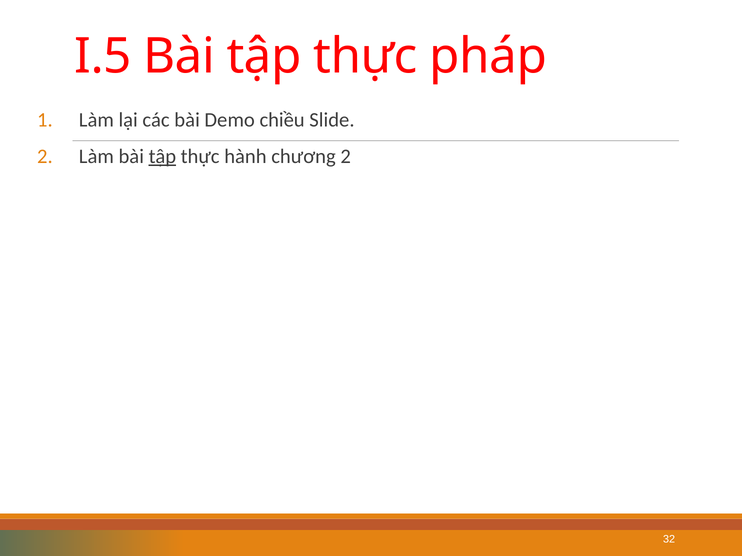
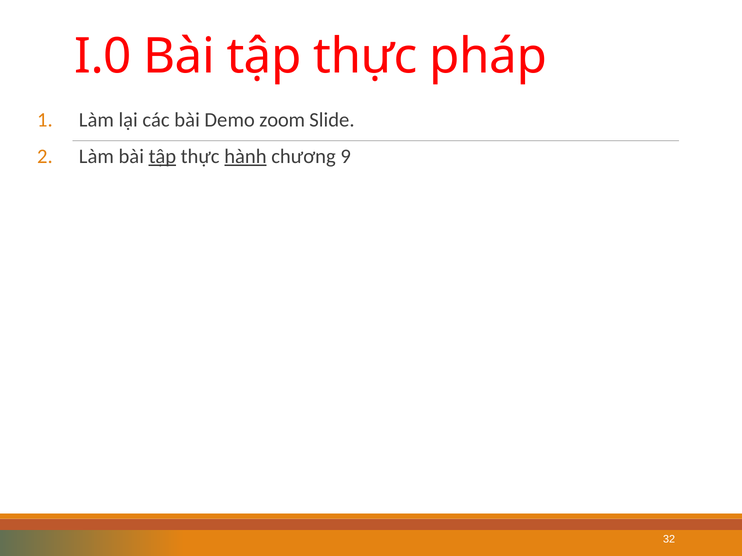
I.5: I.5 -> I.0 (103, 56)
chiều: chiều -> zoom (282, 120)
hành underline: none -> present (245, 157)
chương 2: 2 -> 9 (346, 157)
